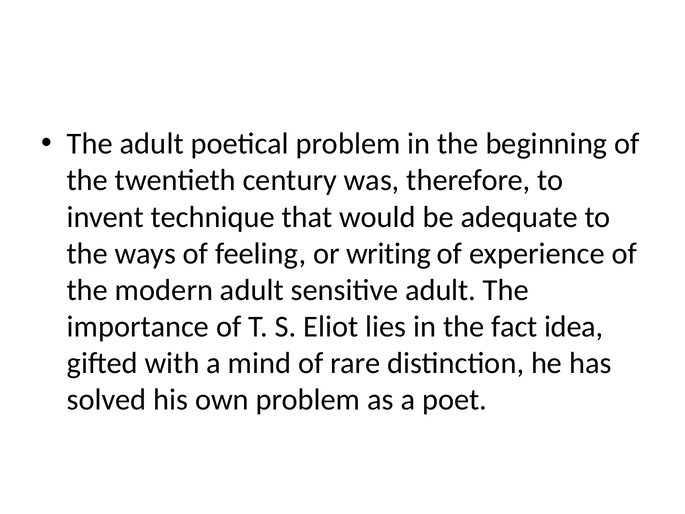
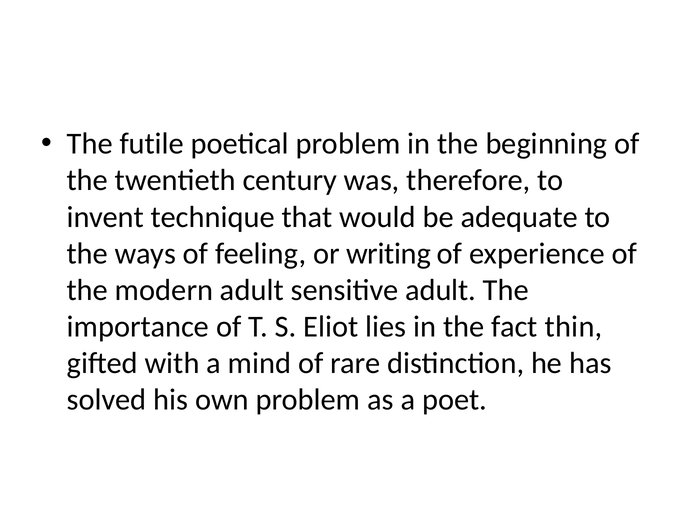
The adult: adult -> futile (152, 144)
idea: idea -> thin (574, 327)
